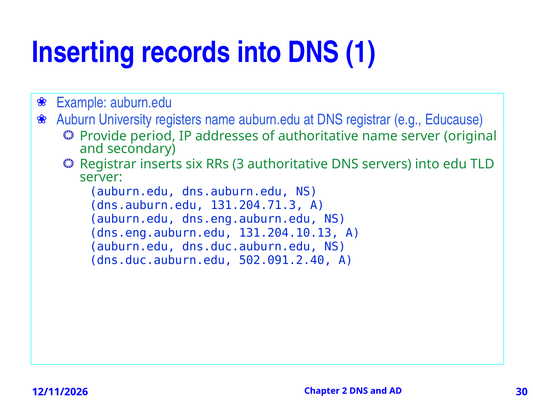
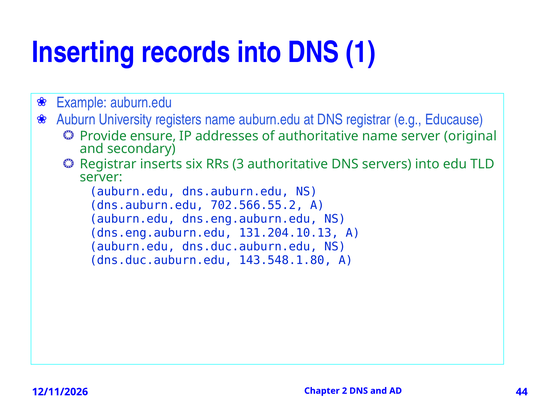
period: period -> ensure (153, 136)
131.204.71.3: 131.204.71.3 -> 702.566.55.2 (257, 205)
502.091.2.40: 502.091.2.40 -> 143.548.1.80 (285, 260)
30: 30 -> 44 (522, 392)
